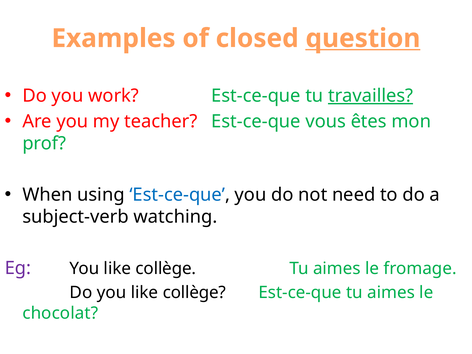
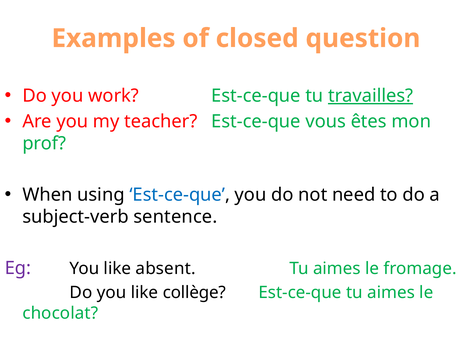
question underline: present -> none (363, 38)
watching: watching -> sentence (175, 217)
Eg You like collège: collège -> absent (166, 268)
